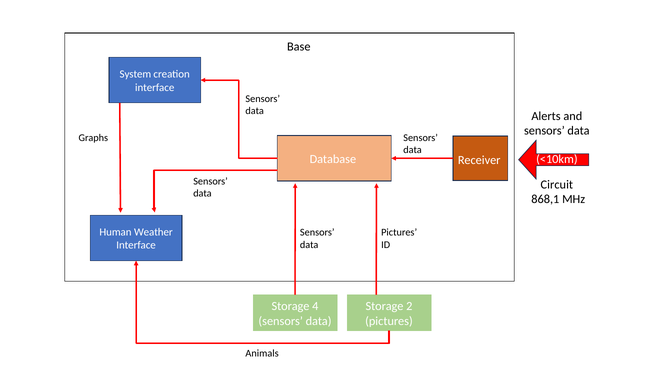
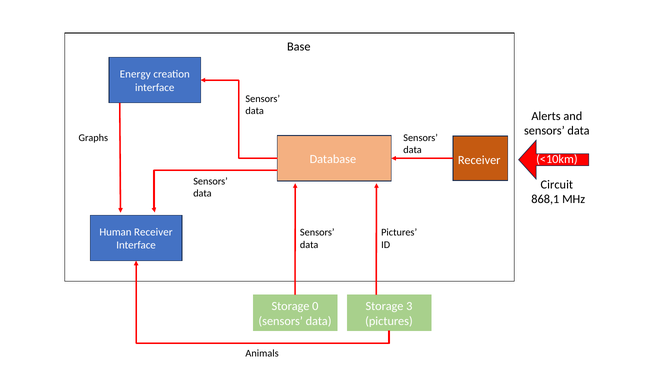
System: System -> Energy (135, 74)
Human Weather: Weather -> Receiver (153, 232)
4: 4 -> 0 (315, 306)
2: 2 -> 3 (409, 306)
